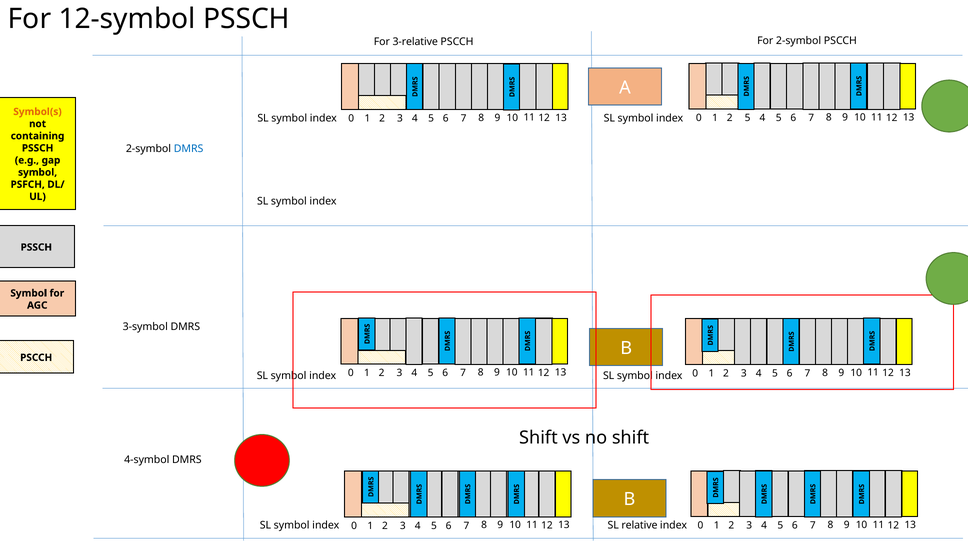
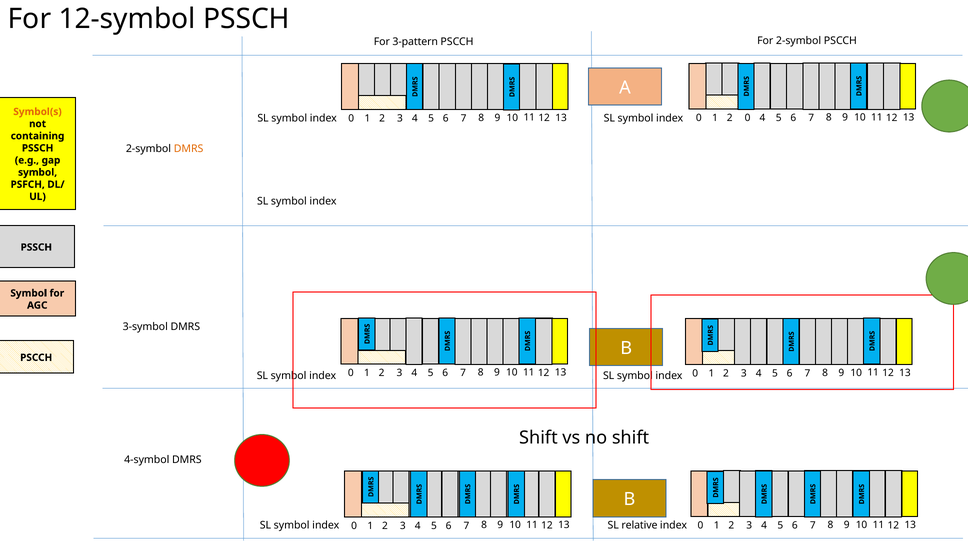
3-relative: 3-relative -> 3-pattern (415, 42)
2 5: 5 -> 0 (748, 118)
DMRS colour: blue -> orange (189, 149)
